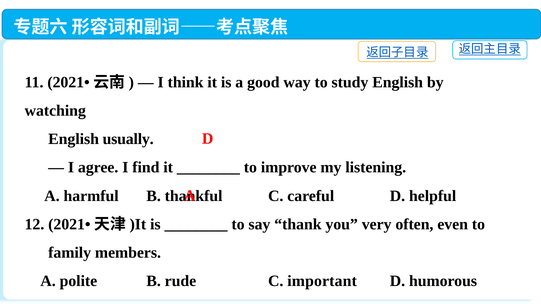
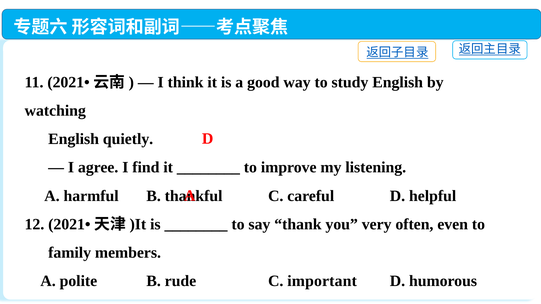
usually: usually -> quietly (128, 139)
